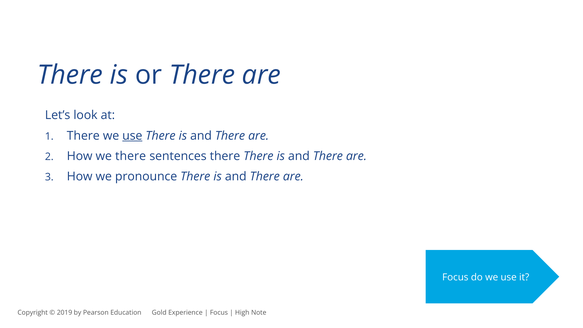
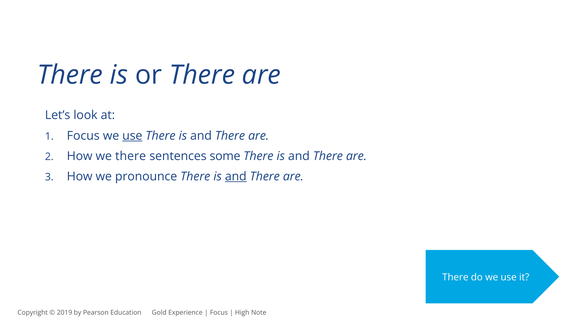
There: There -> Focus (83, 136)
sentences there: there -> some (225, 156)
and underline: none -> present (236, 176)
Focus: Focus -> There (455, 277)
